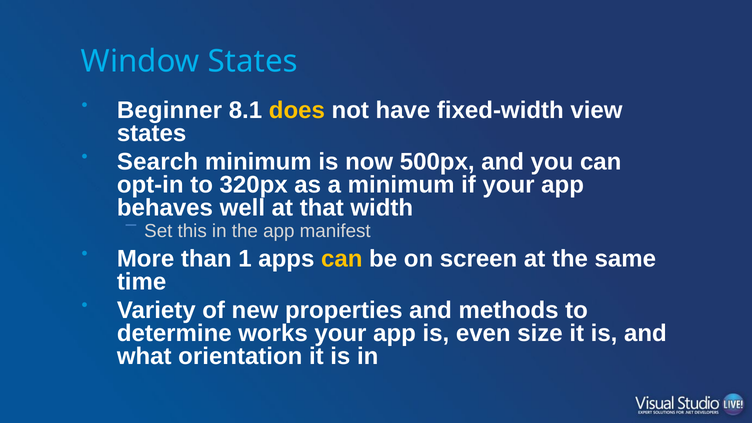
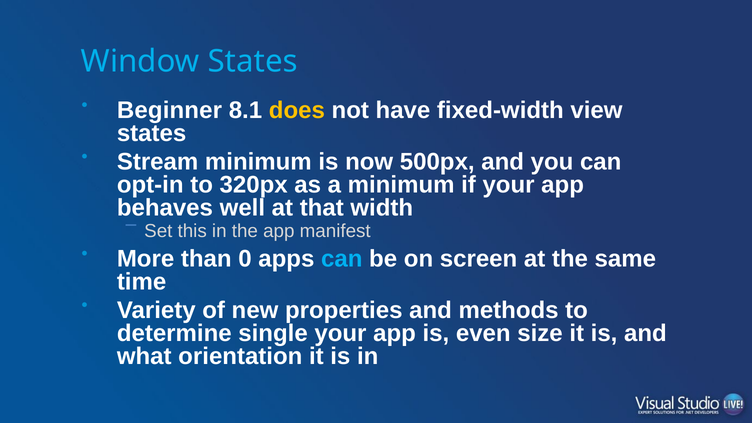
Search: Search -> Stream (158, 162)
1: 1 -> 0 (245, 259)
can colour: yellow -> light blue (342, 259)
works: works -> single (273, 333)
